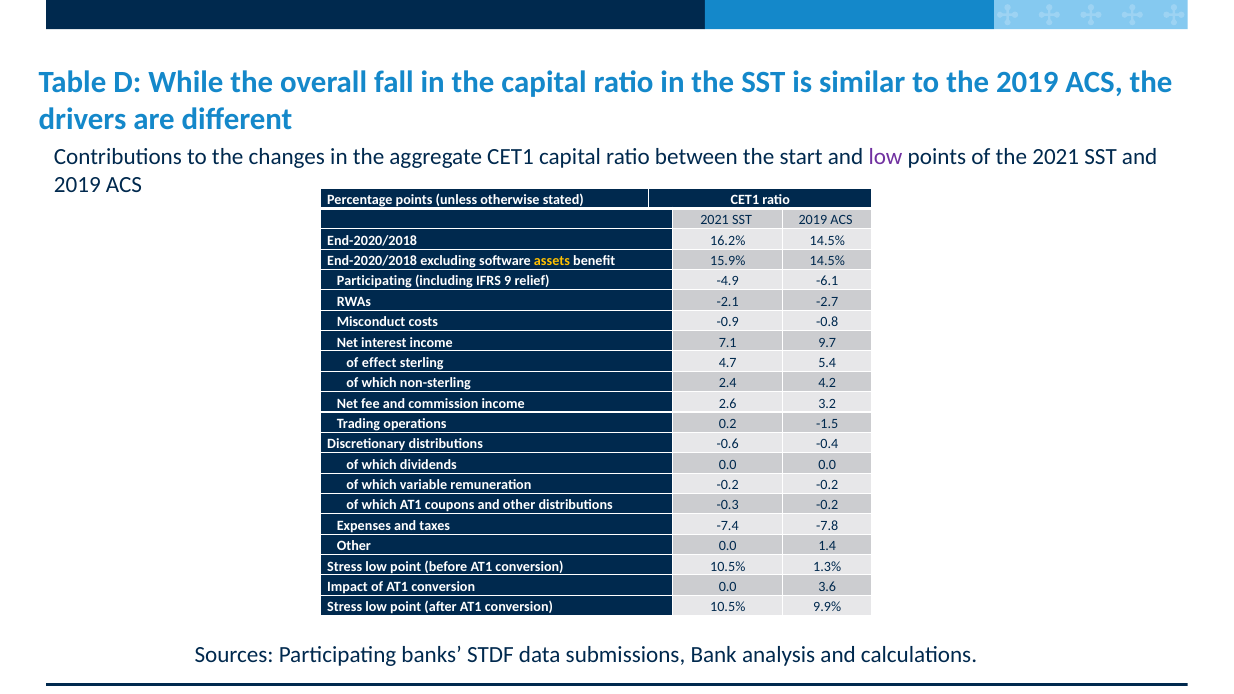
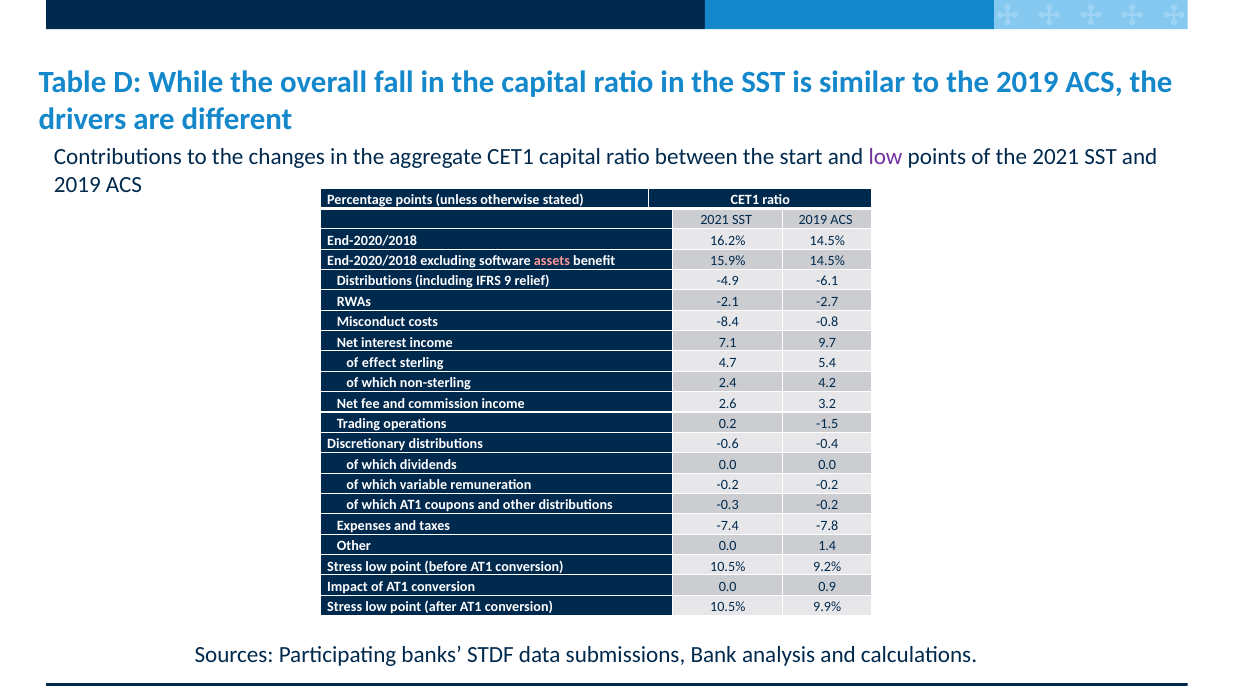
assets colour: yellow -> pink (552, 261)
Participating: Participating -> Distributions (374, 281)
-0.9: -0.9 -> -8.4 (728, 322)
1.3%: 1.3% -> 9.2% (827, 567)
3.6: 3.6 -> 0.9 (827, 587)
